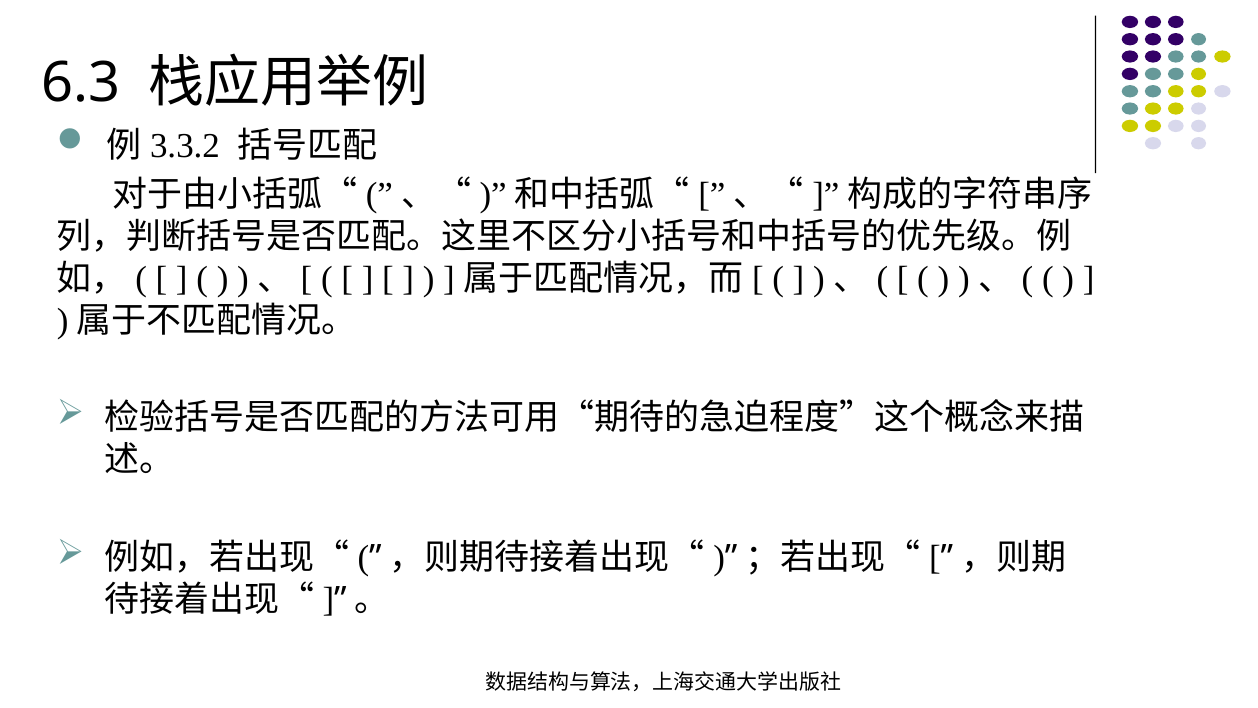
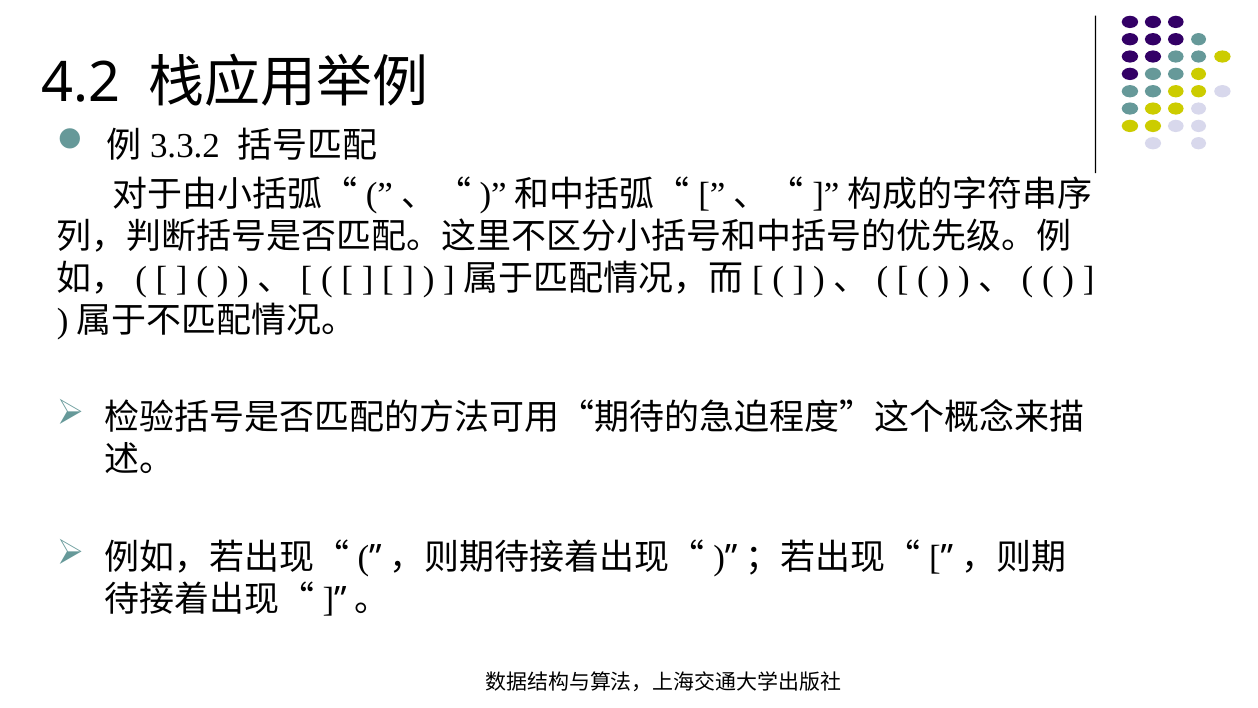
6.3: 6.3 -> 4.2 (81, 83)
